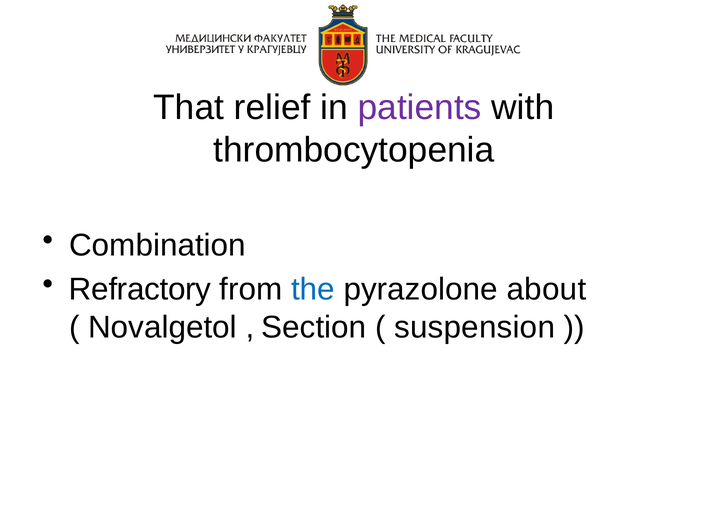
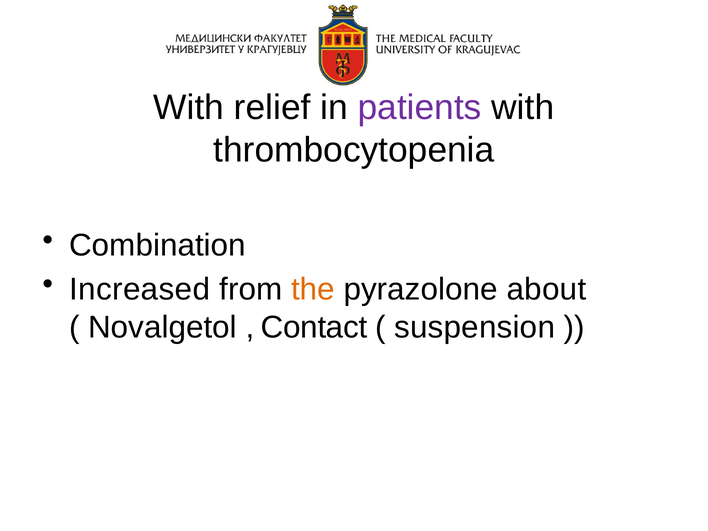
That: That -> With (189, 108)
Refractory: Refractory -> Increased (140, 290)
the colour: blue -> orange (313, 290)
Section: Section -> Contact (314, 327)
